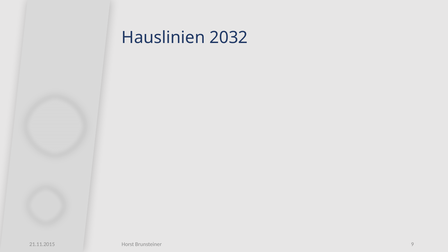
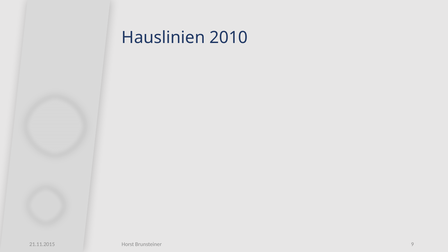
2032: 2032 -> 2010 (229, 38)
